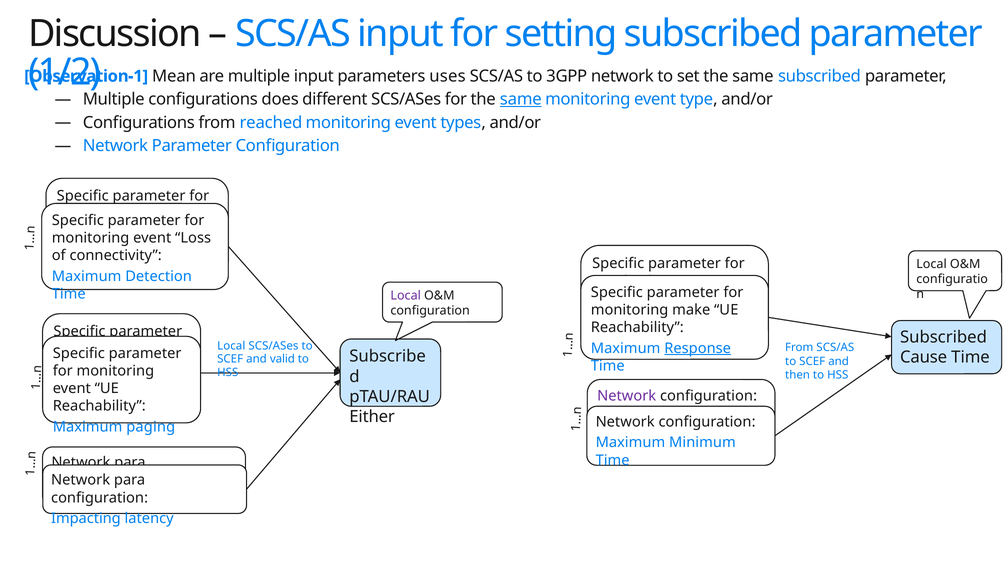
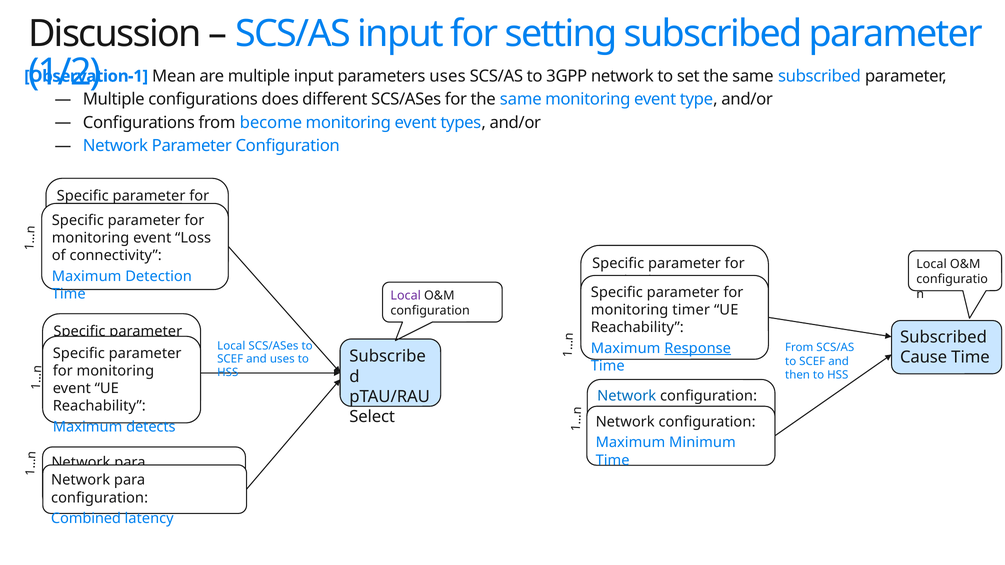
same underline: present -> none (521, 99)
reached: reached -> become (271, 123)
make: make -> timer (691, 310)
and valid: valid -> uses (282, 359)
Network colour: purple -> blue (627, 396)
Either: Either -> Select (372, 417)
paging: paging -> detects (151, 427)
Impacting: Impacting -> Combined (86, 519)
